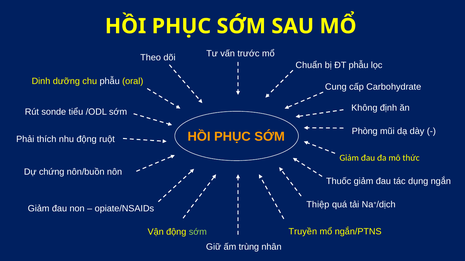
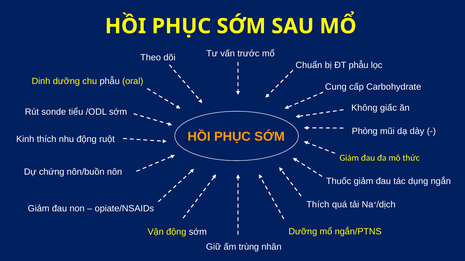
định: định -> giấc (388, 108)
Phải: Phải -> Kinh (25, 140)
Thiệp: Thiệp -> Thích (318, 205)
Truyền: Truyền -> Dưỡng (303, 232)
sớm colour: light green -> white (198, 232)
